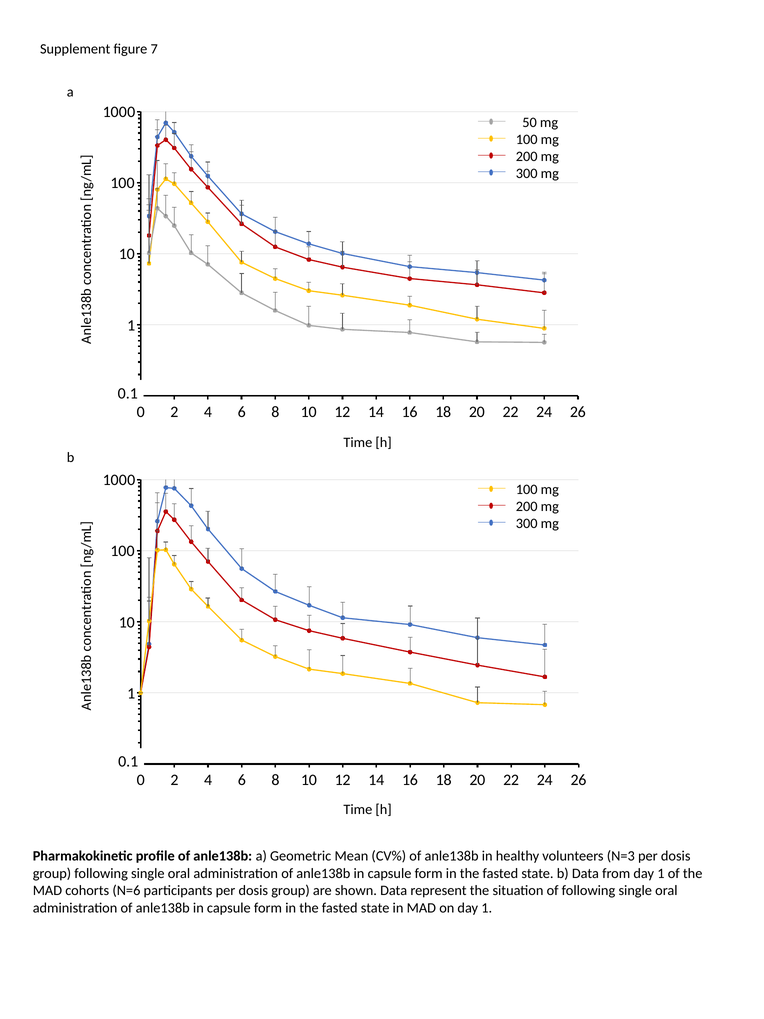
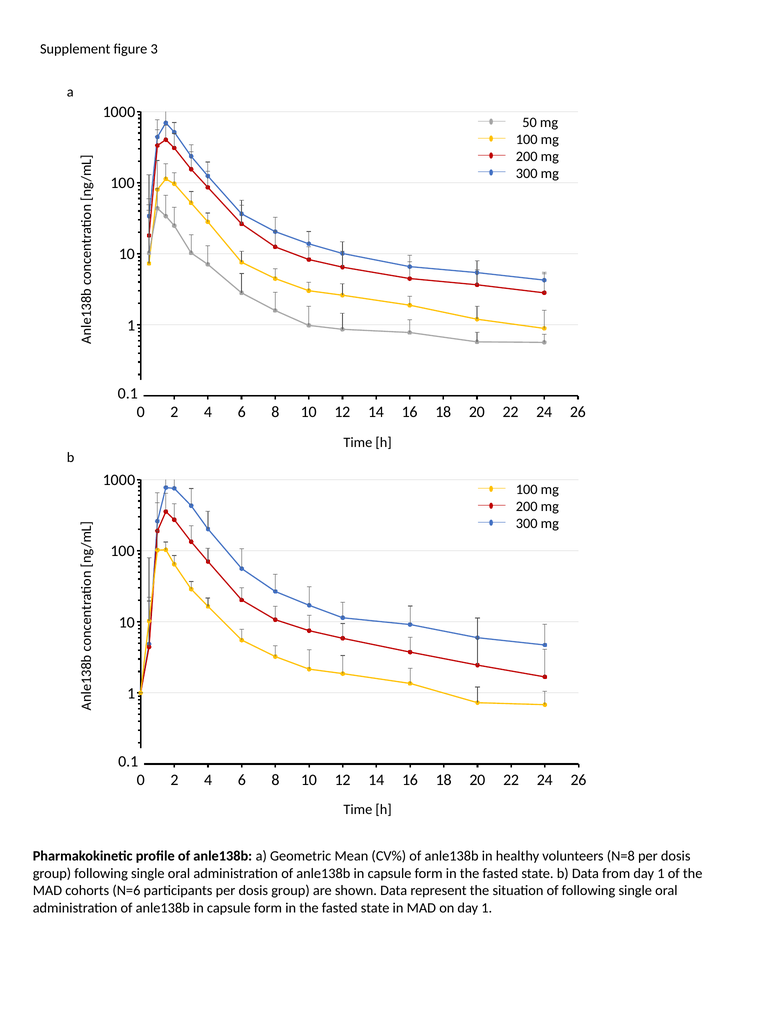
figure 7: 7 -> 3 (154, 49)
N=3: N=3 -> N=8 (621, 856)
